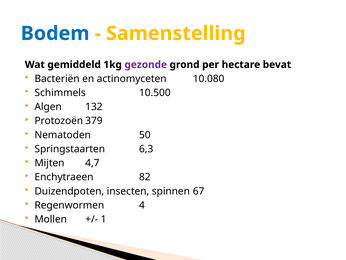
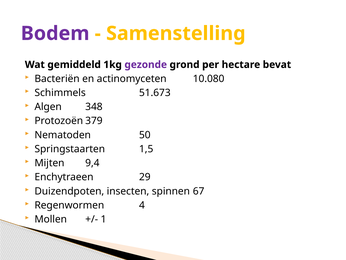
Bodem colour: blue -> purple (55, 33)
10.500: 10.500 -> 51.673 (155, 93)
132: 132 -> 348 (94, 107)
6,3: 6,3 -> 1,5 (146, 149)
4,7: 4,7 -> 9,4 (92, 163)
82: 82 -> 29 (145, 177)
